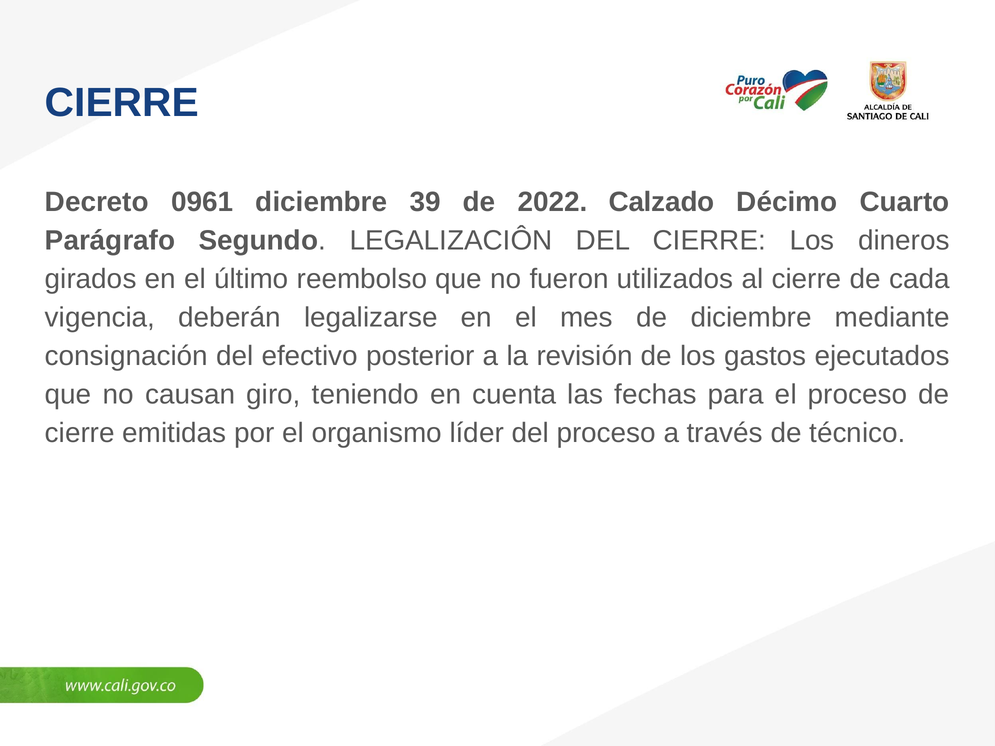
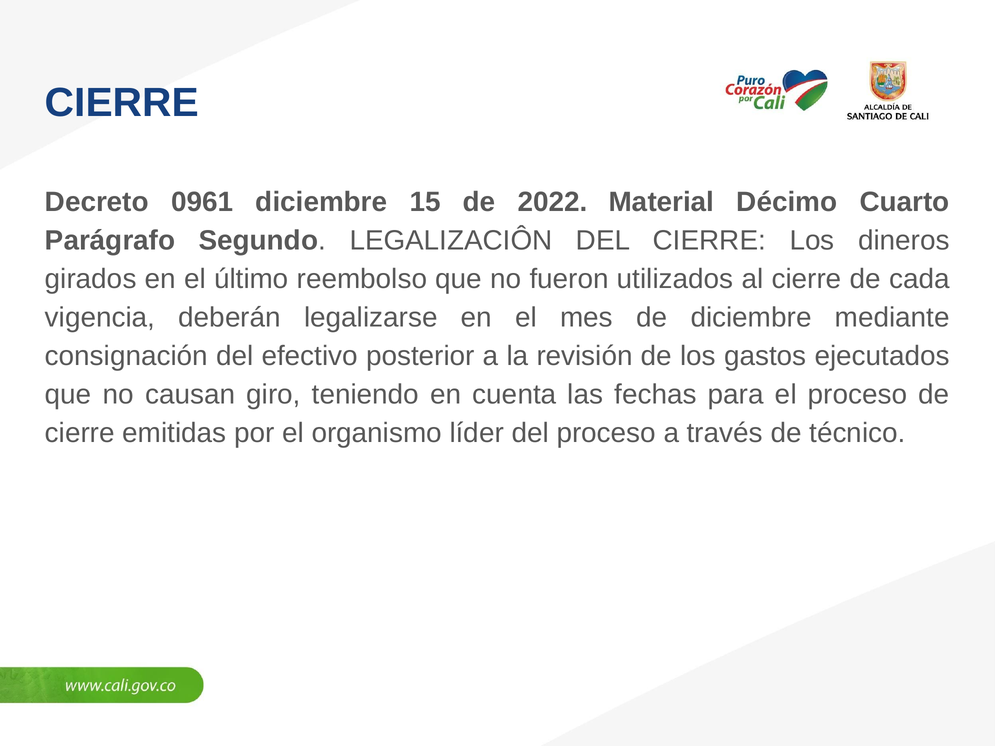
39: 39 -> 15 (425, 202)
Calzado: Calzado -> Material (661, 202)
